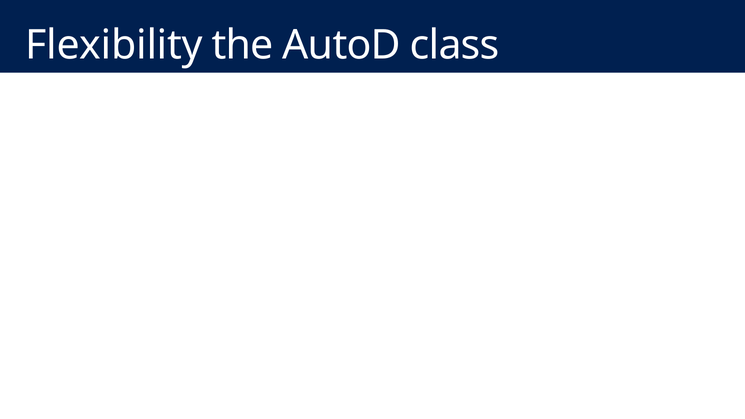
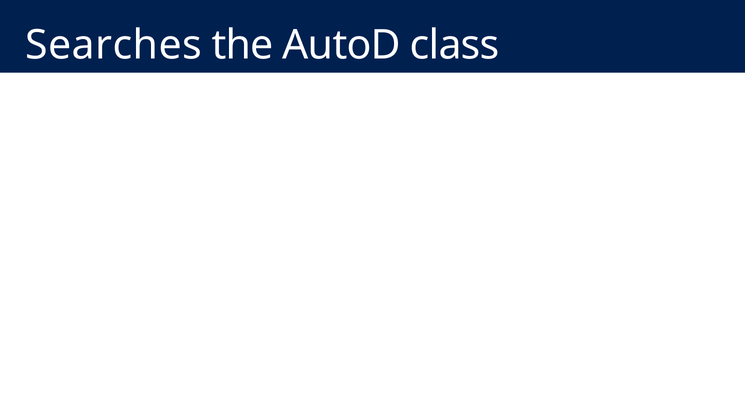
Flexibility: Flexibility -> Searches (114, 45)
